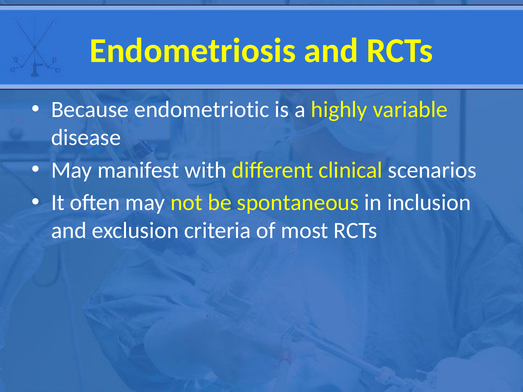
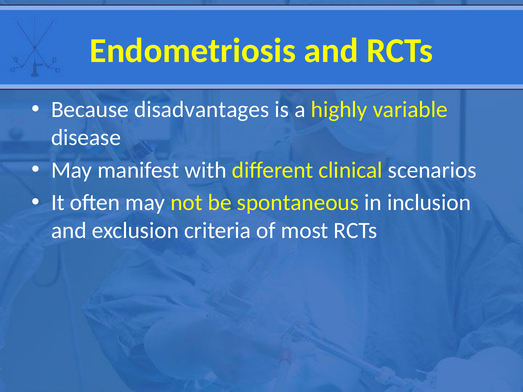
endometriotic: endometriotic -> disadvantages (202, 110)
